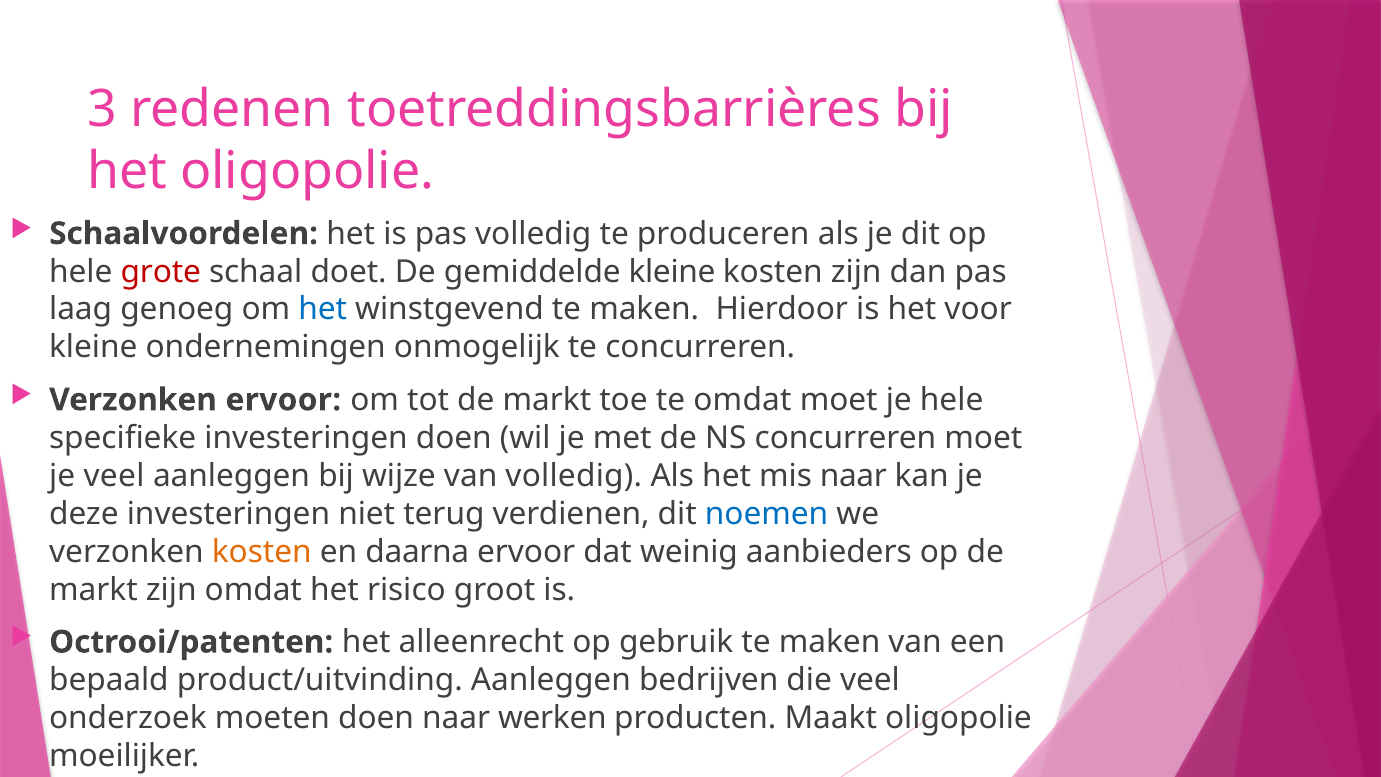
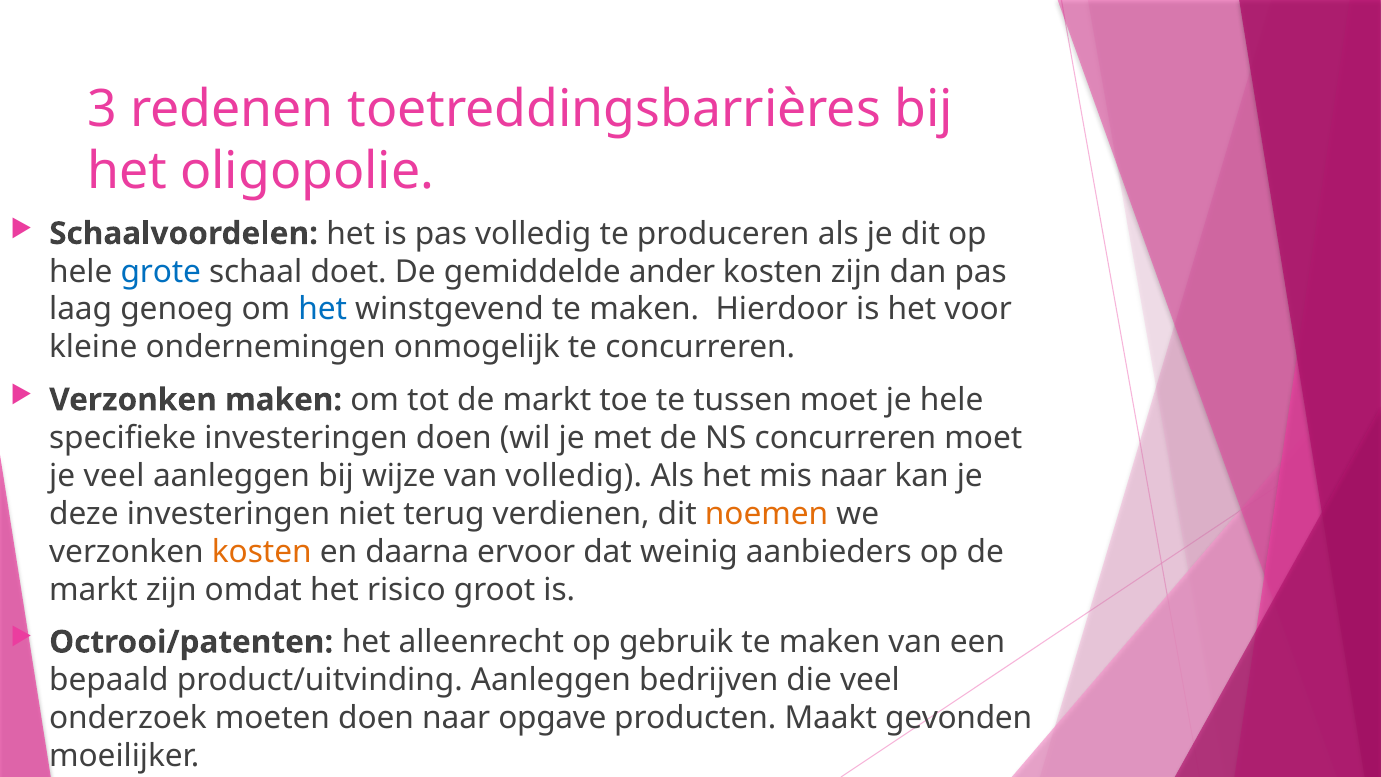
grote colour: red -> blue (161, 271)
gemiddelde kleine: kleine -> ander (672, 271)
Verzonken ervoor: ervoor -> maken (284, 400)
te omdat: omdat -> tussen (743, 400)
noemen colour: blue -> orange (767, 514)
werken: werken -> opgave (552, 718)
Maakt oligopolie: oligopolie -> gevonden (959, 718)
